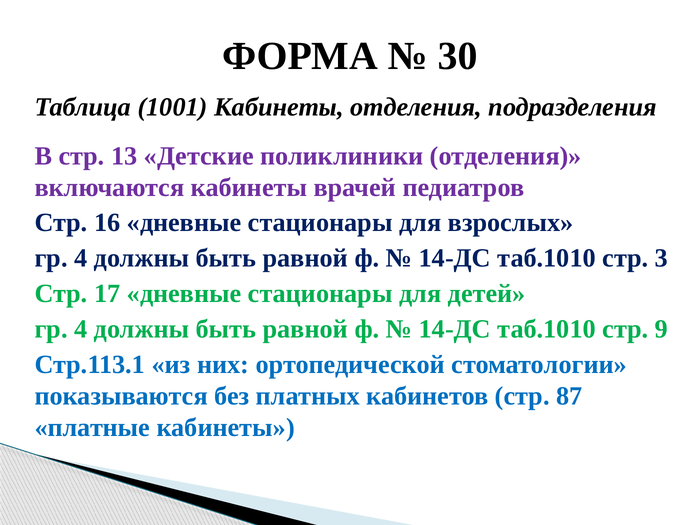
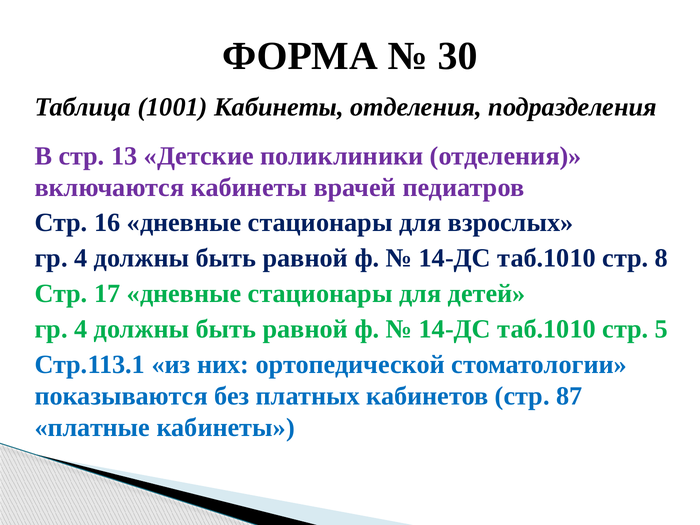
3: 3 -> 8 (661, 258)
9: 9 -> 5 (661, 329)
